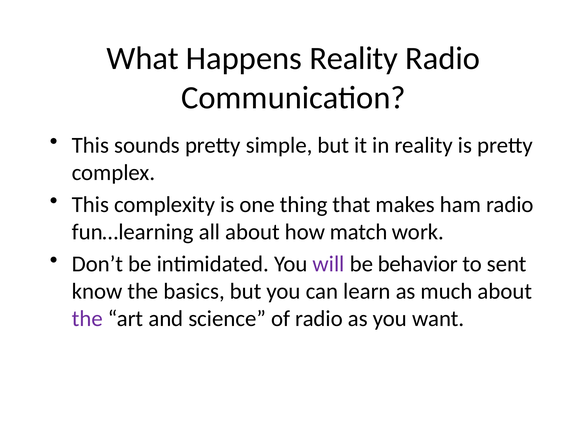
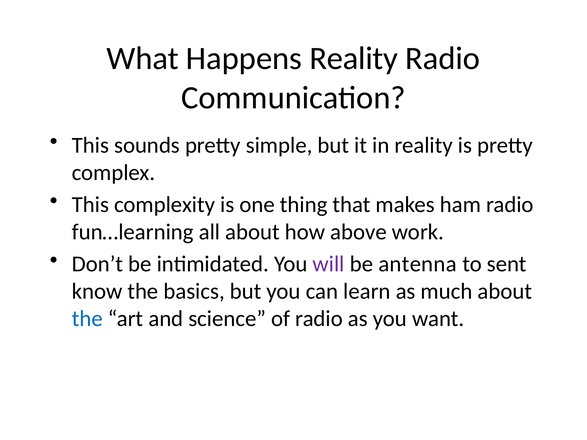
match: match -> above (359, 232)
behavior: behavior -> antenna (418, 264)
the colour: purple -> blue (87, 319)
